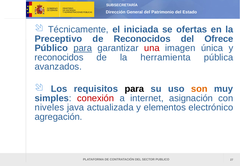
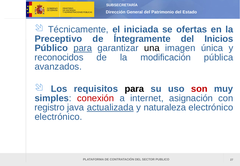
de Reconocidos: Reconocidos -> Íntegramente (142, 39)
Ofrece: Ofrece -> Inicios (219, 39)
una colour: red -> black (152, 48)
herramienta: herramienta -> modificación (166, 57)
son colour: orange -> red (199, 89)
niveles: niveles -> registro (50, 108)
actualizada underline: none -> present (110, 108)
elementos: elementos -> naturaleza (165, 108)
agregación: agregación -> electrónico (58, 117)
